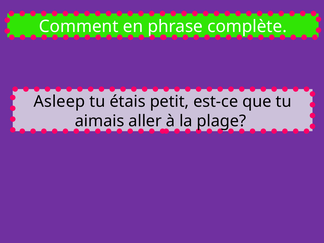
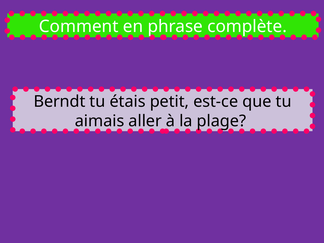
Asleep: Asleep -> Berndt (59, 102)
